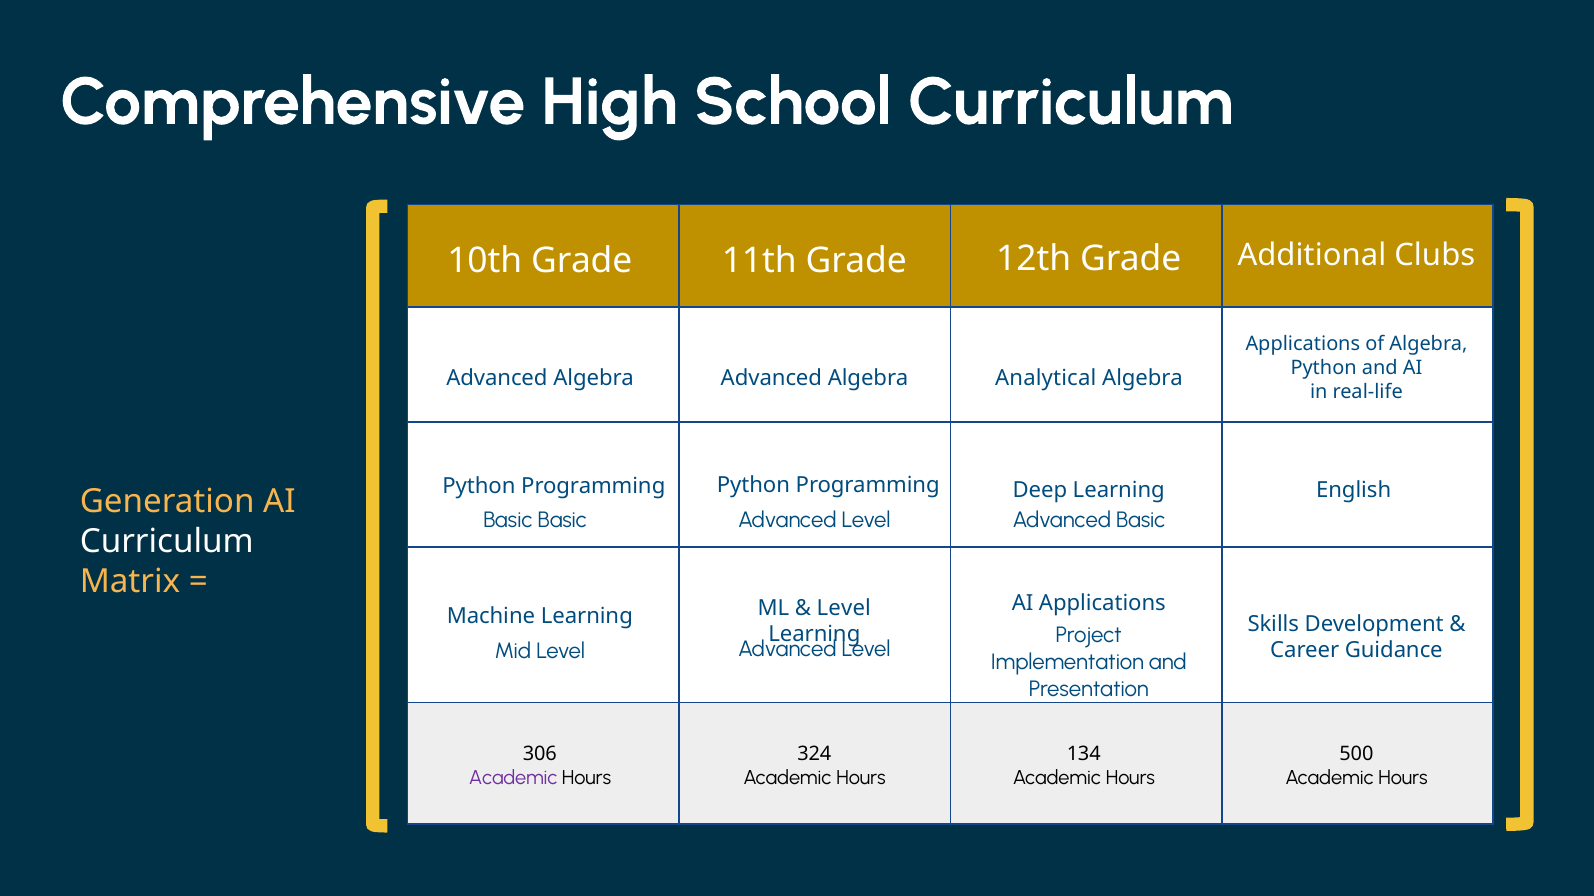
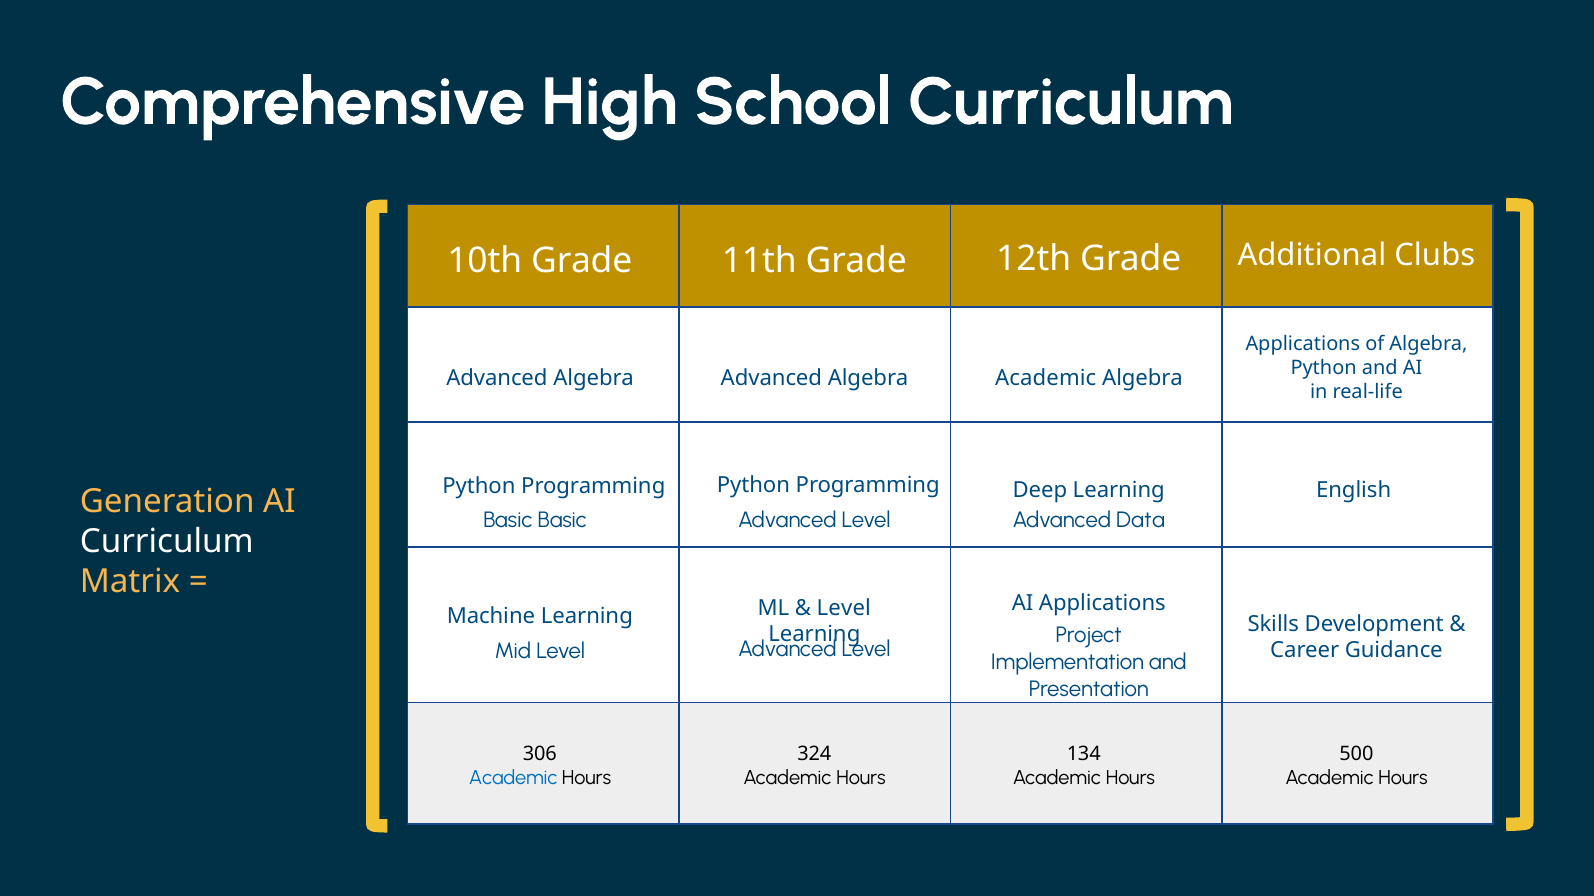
Algebra Analytical: Analytical -> Academic (1046, 379)
Advanced Basic: Basic -> Data (1141, 520)
Academic colour: purple -> blue (513, 778)
